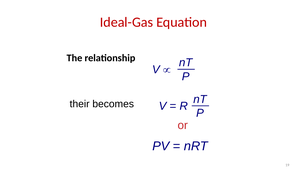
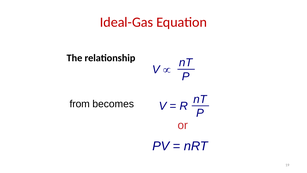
their: their -> from (80, 104)
